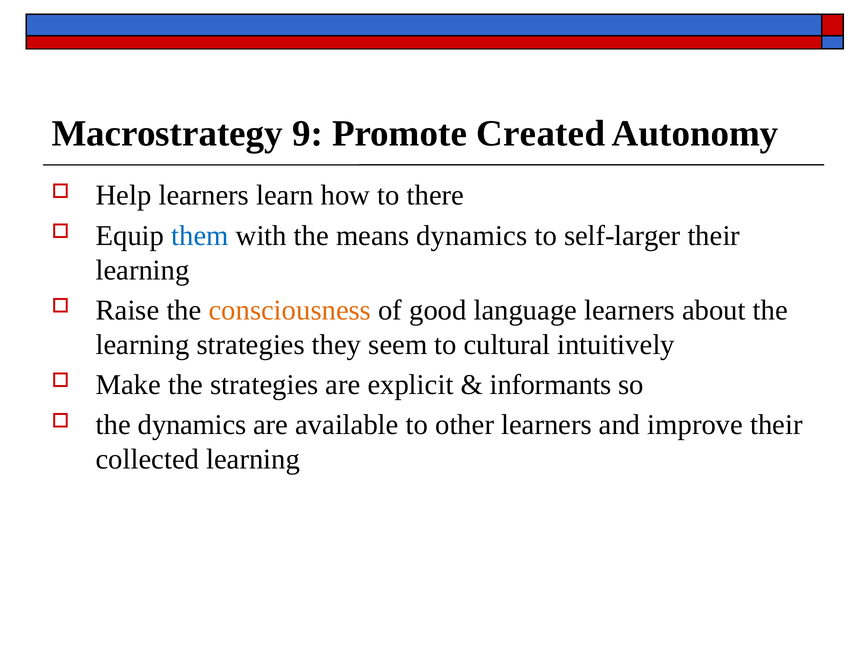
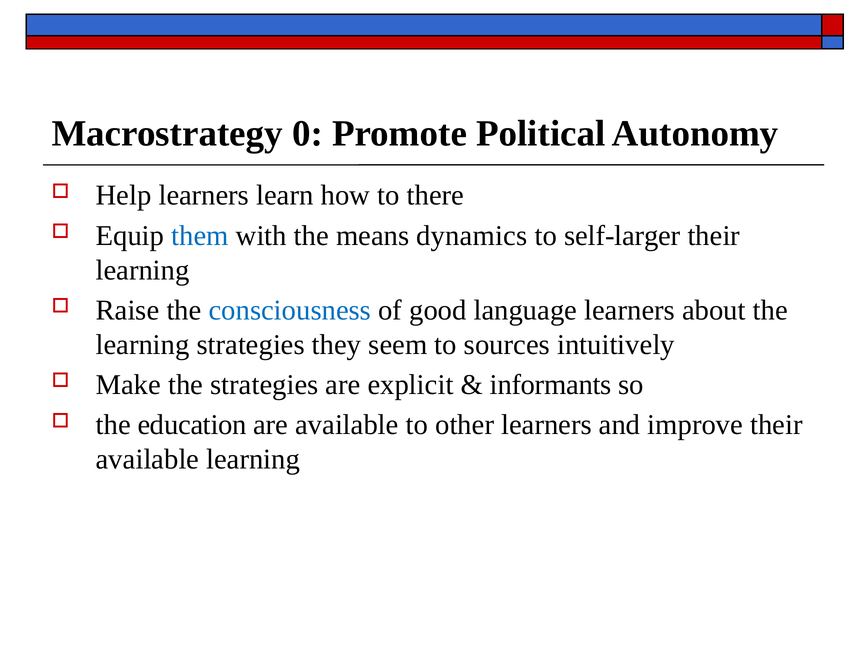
9: 9 -> 0 (307, 134)
Created: Created -> Political (541, 134)
consciousness colour: orange -> blue (290, 310)
cultural: cultural -> sources (507, 345)
the dynamics: dynamics -> education (192, 425)
collected: collected -> available (147, 459)
